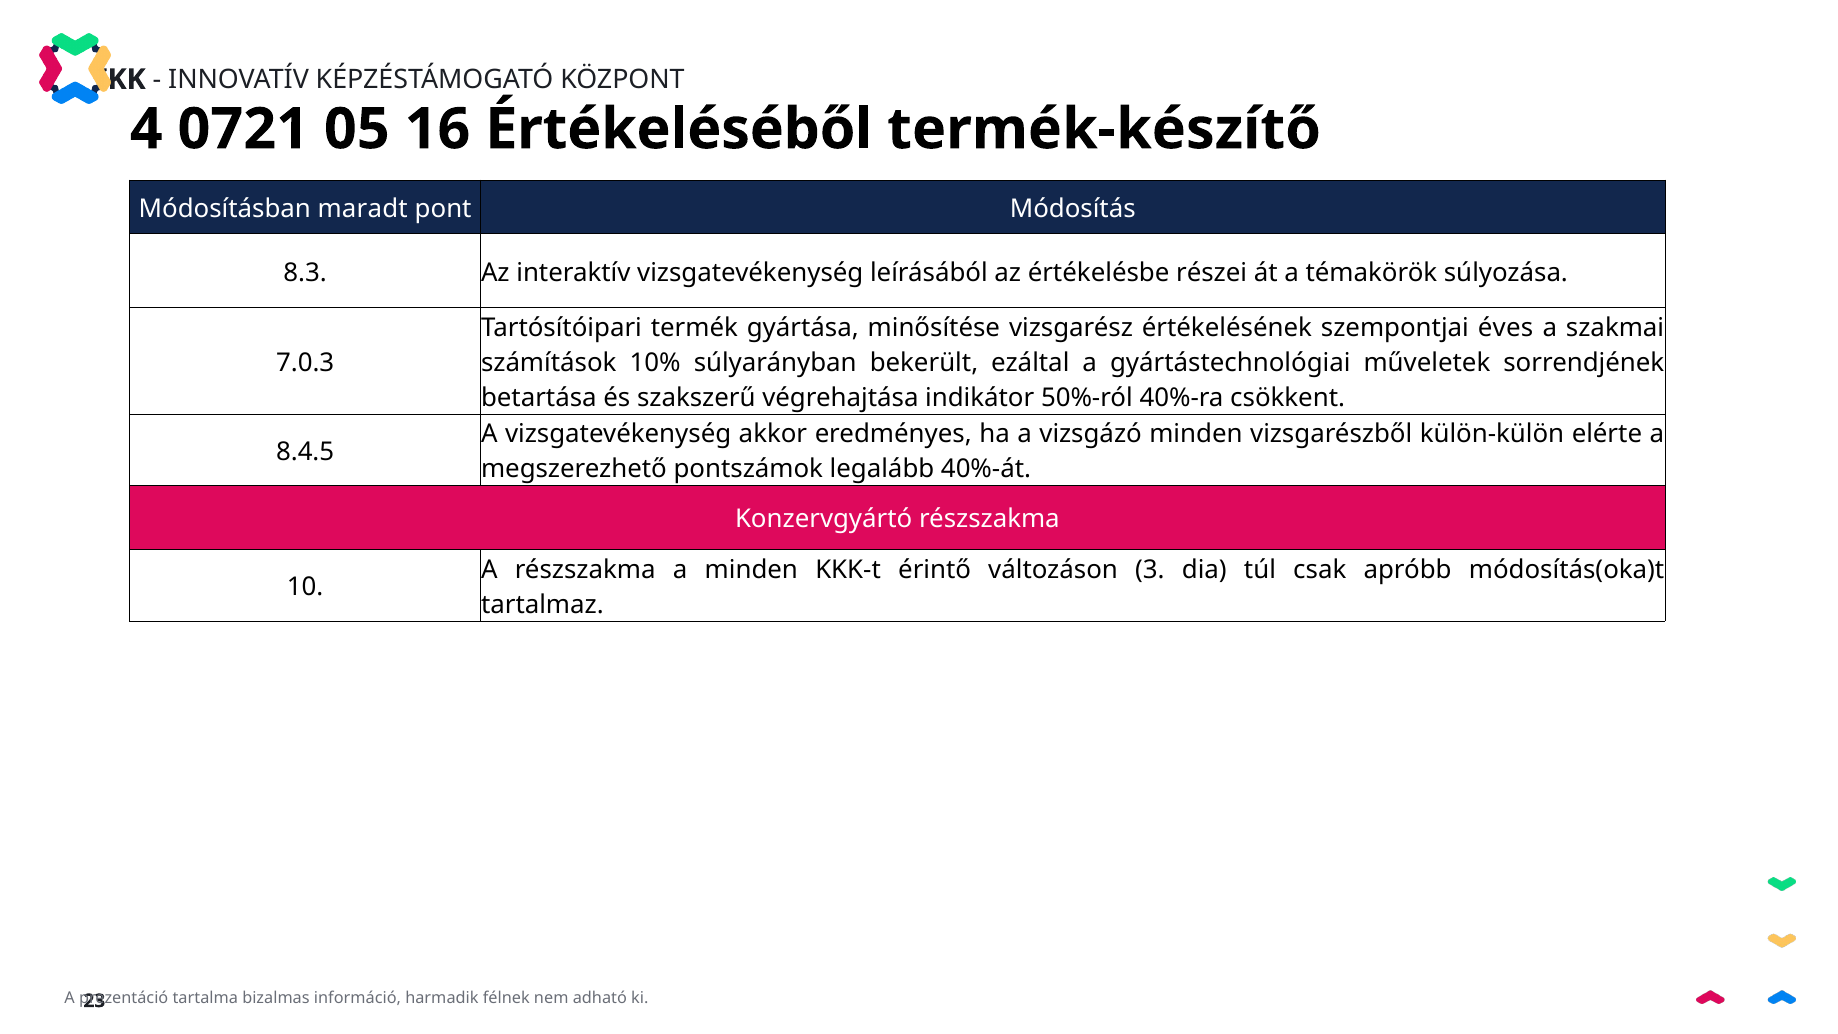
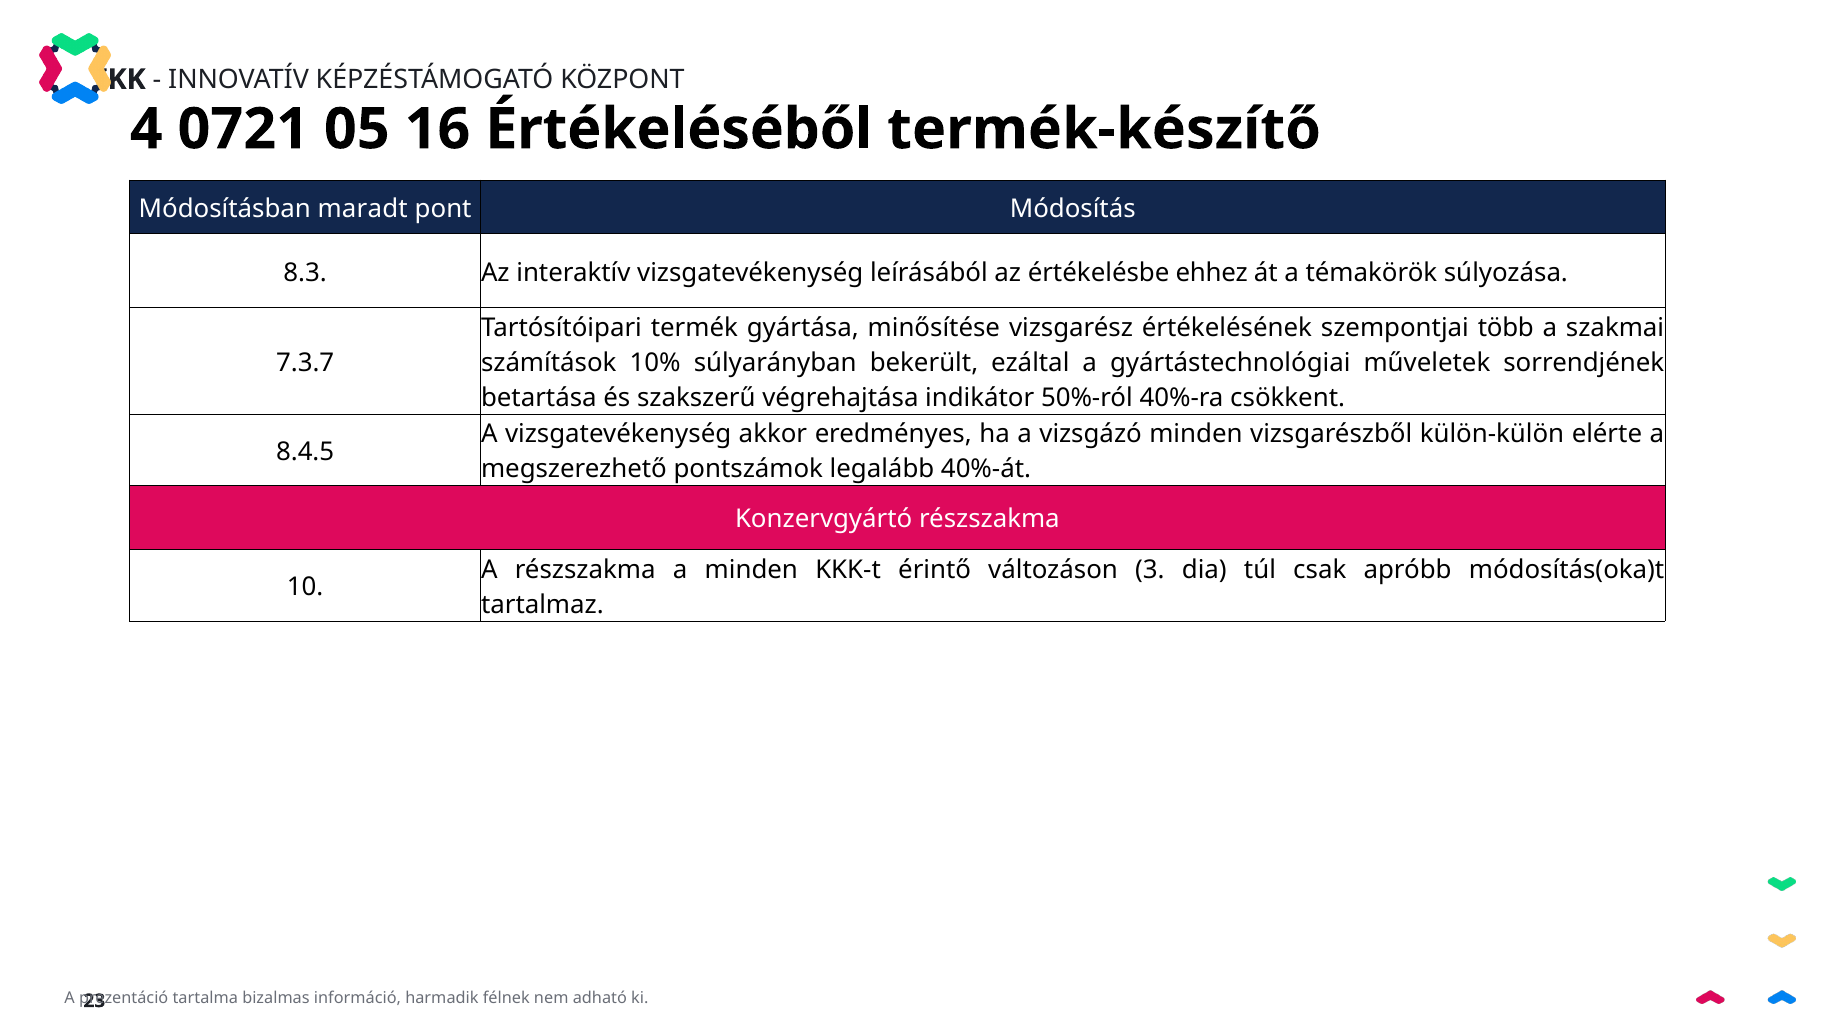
részei: részei -> ehhez (1212, 273)
éves: éves -> több (1506, 328)
7.0.3: 7.0.3 -> 7.3.7 (305, 363)
